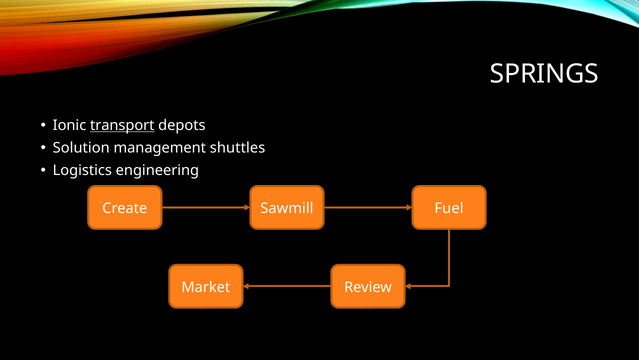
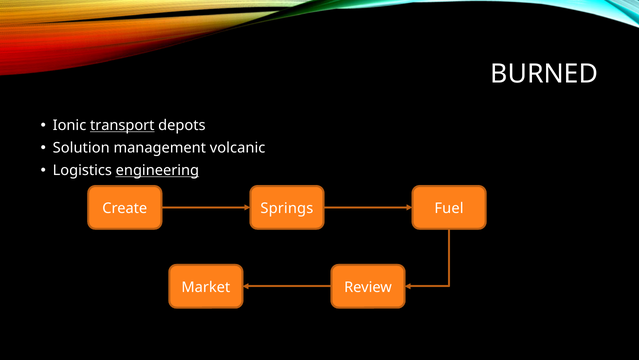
SPRINGS: SPRINGS -> BURNED (544, 74)
shuttles: shuttles -> volcanic (238, 148)
engineering underline: none -> present (157, 170)
Sawmill: Sawmill -> Springs (287, 208)
